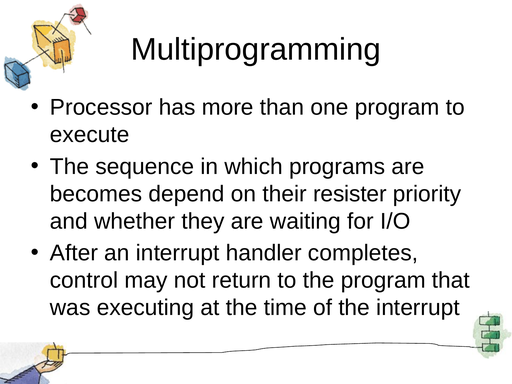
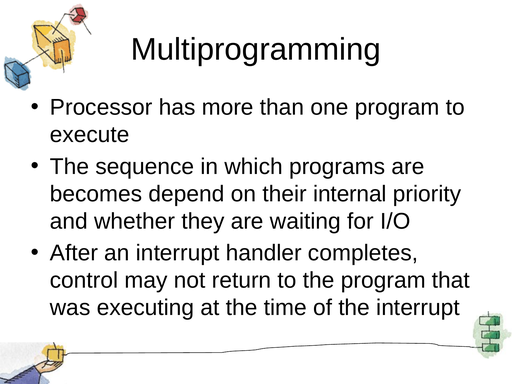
resister: resister -> internal (350, 194)
